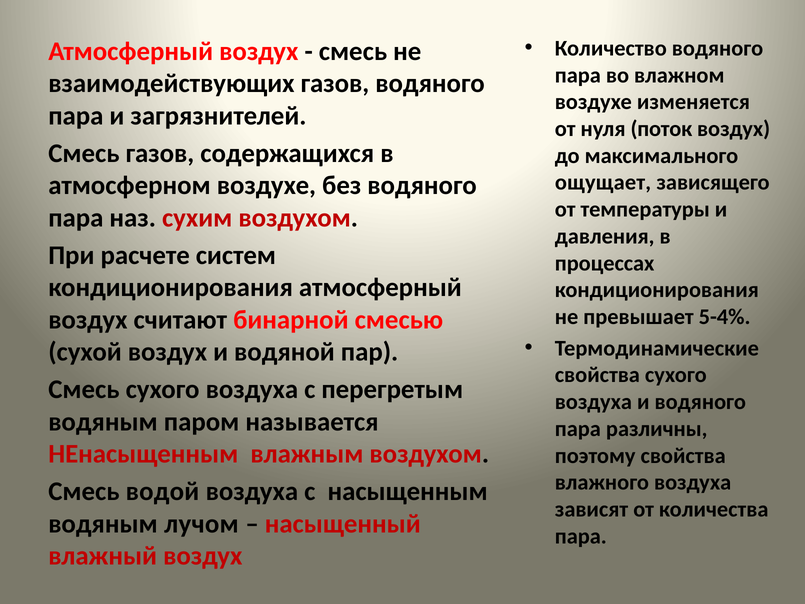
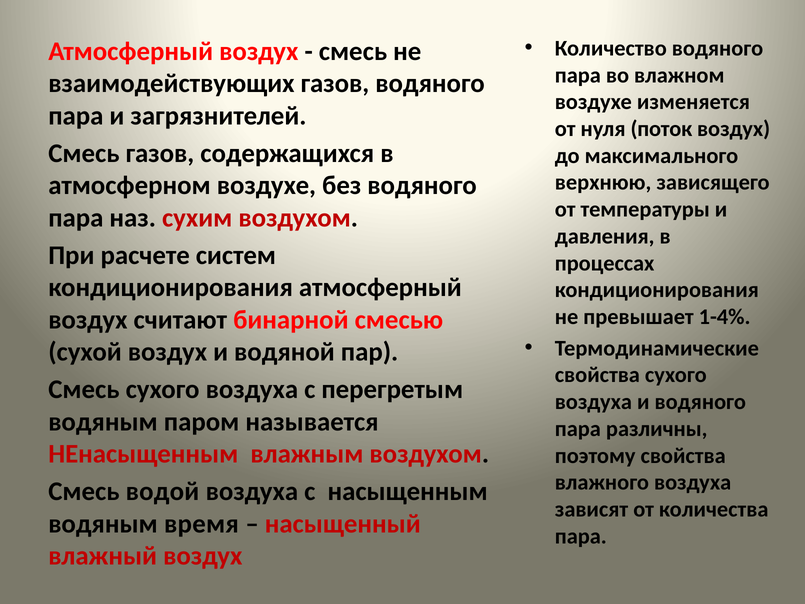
ощущает: ощущает -> верхнюю (603, 183)
5-4%: 5-4% -> 1-4% (725, 317)
лучом: лучом -> время (201, 524)
